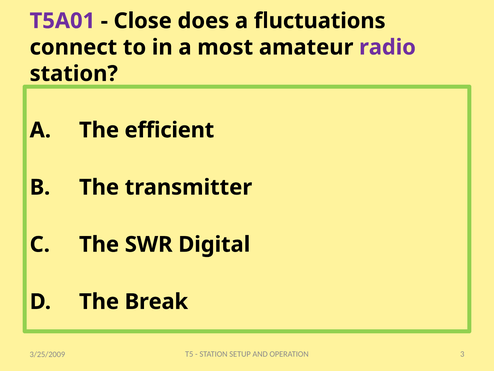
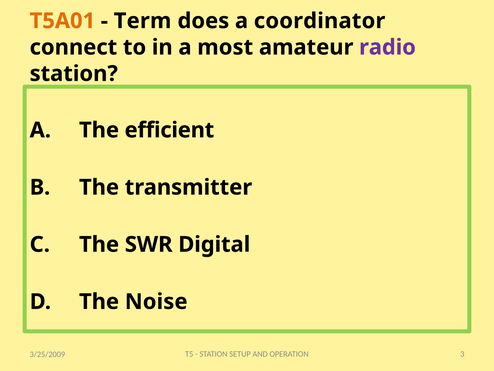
T5A01 colour: purple -> orange (62, 21)
Close: Close -> Term (143, 21)
fluctuations: fluctuations -> coordinator (320, 21)
Break: Break -> Noise (156, 301)
